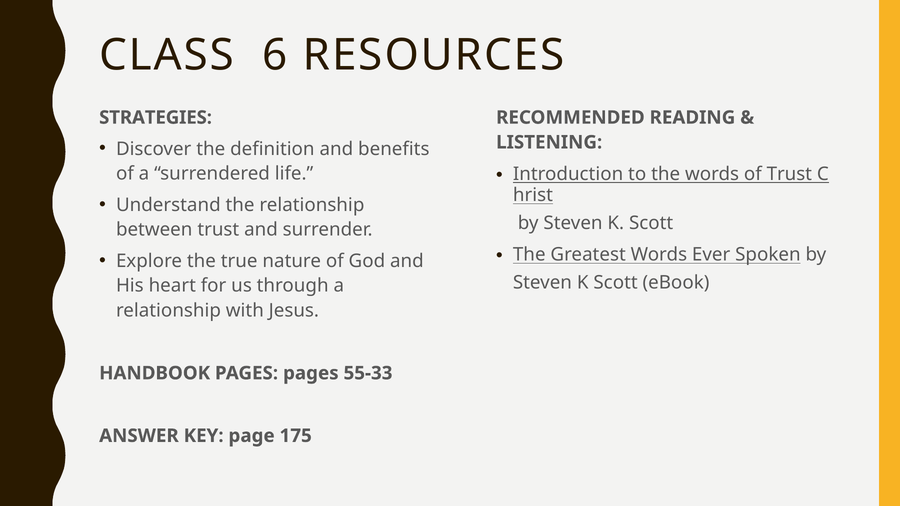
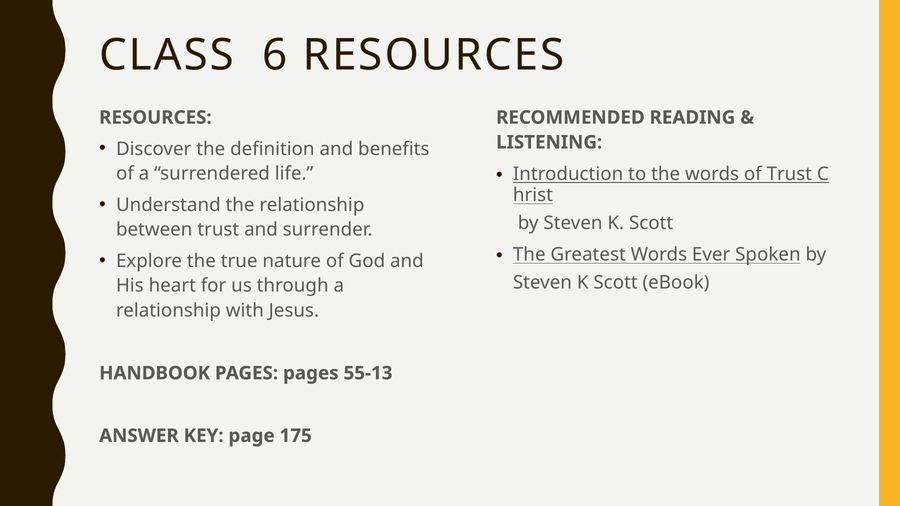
STRATEGIES: STRATEGIES -> RESOURCES (155, 118)
55-33: 55-33 -> 55-13 (368, 373)
